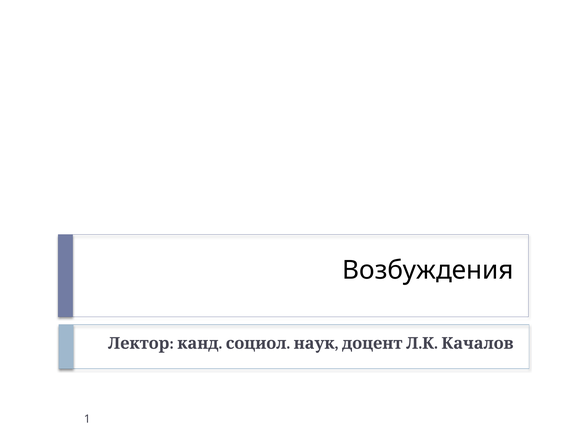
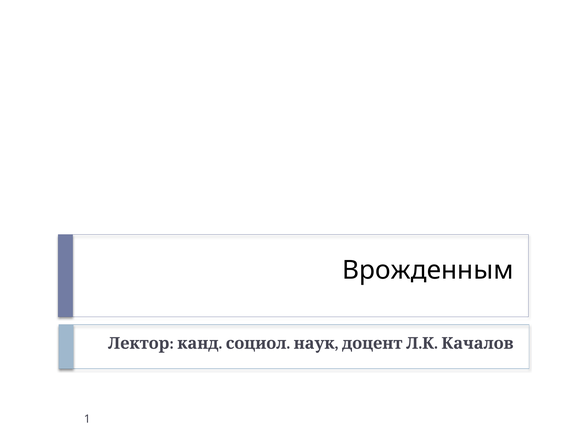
Возбуждения: Возбуждения -> Врожденным (428, 270)
